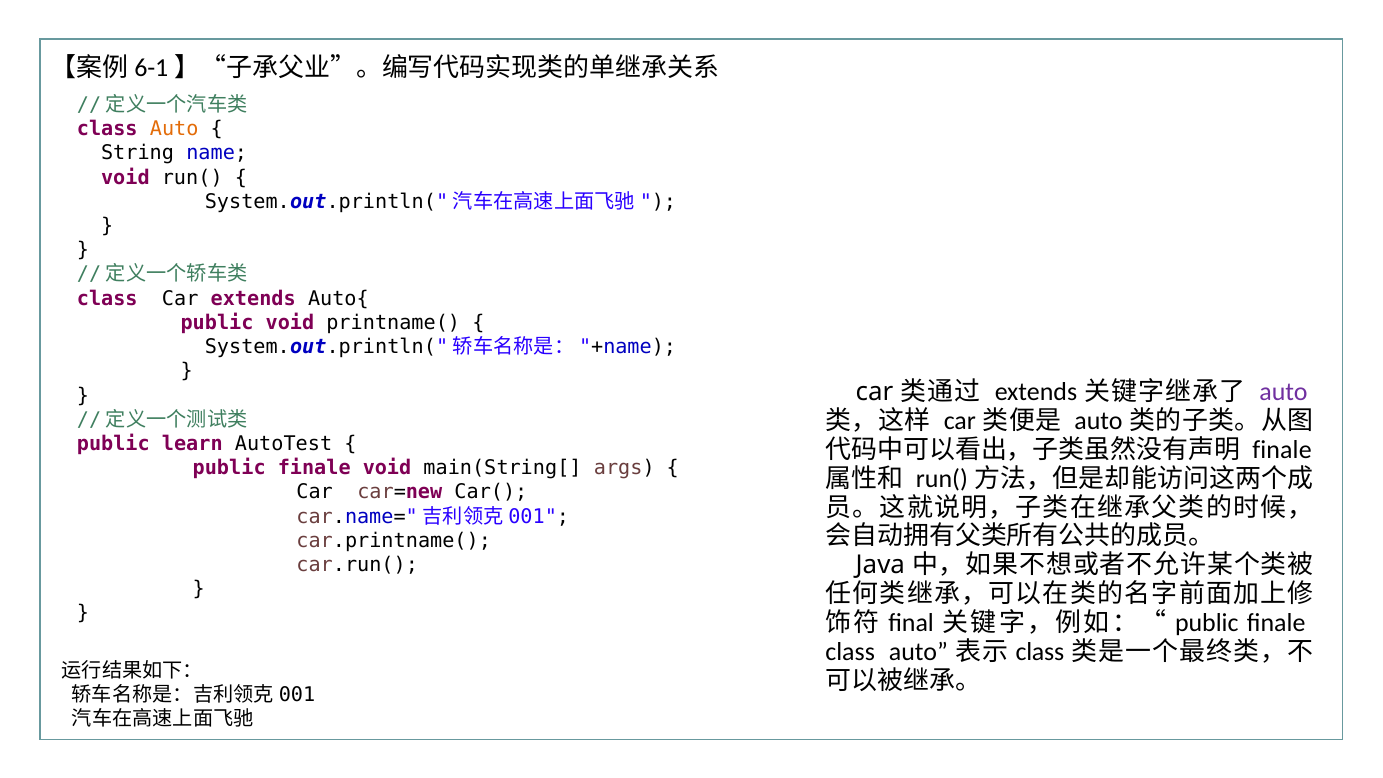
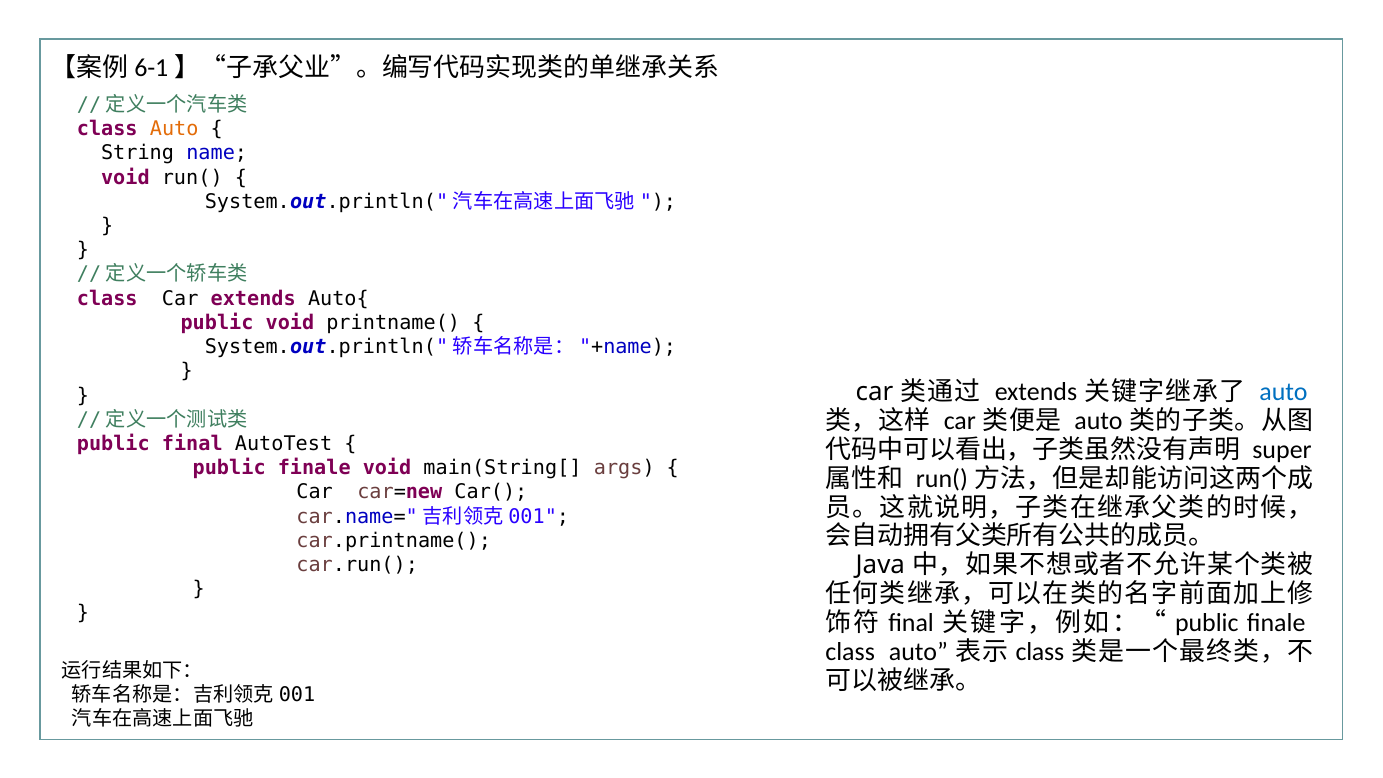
auto colour: purple -> blue (1283, 392)
public learn: learn -> final (192, 444)
finale: finale -> super (1282, 450)
